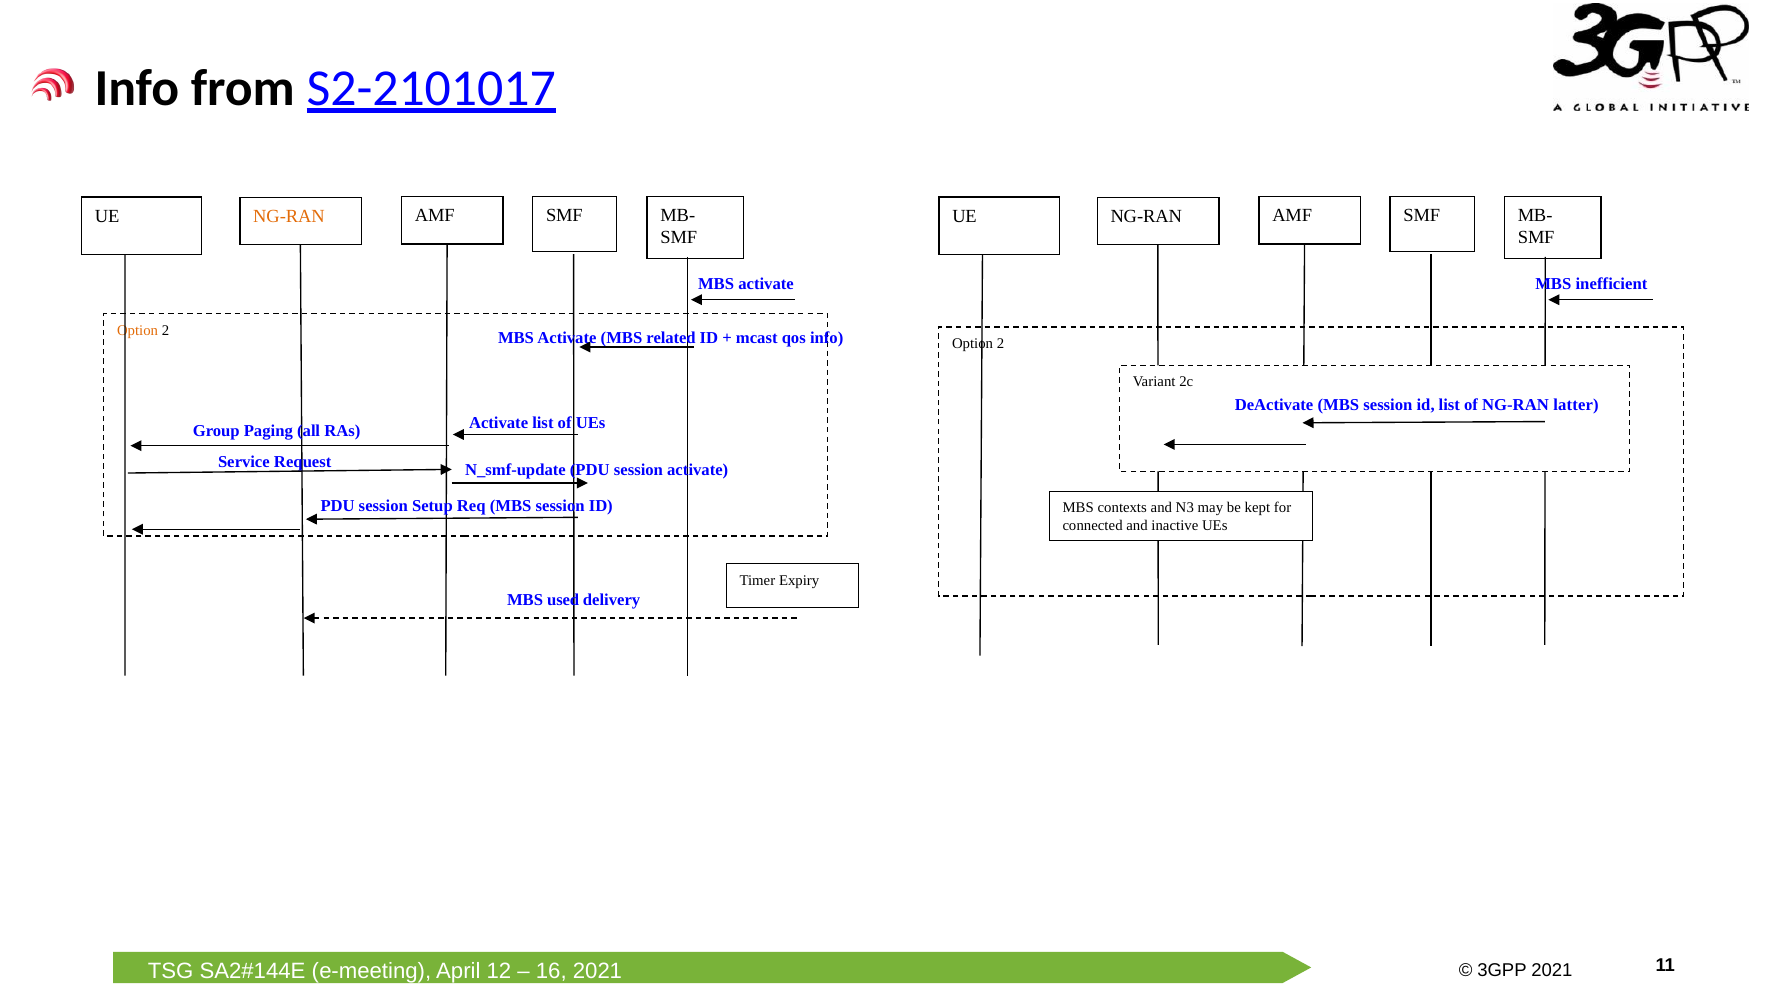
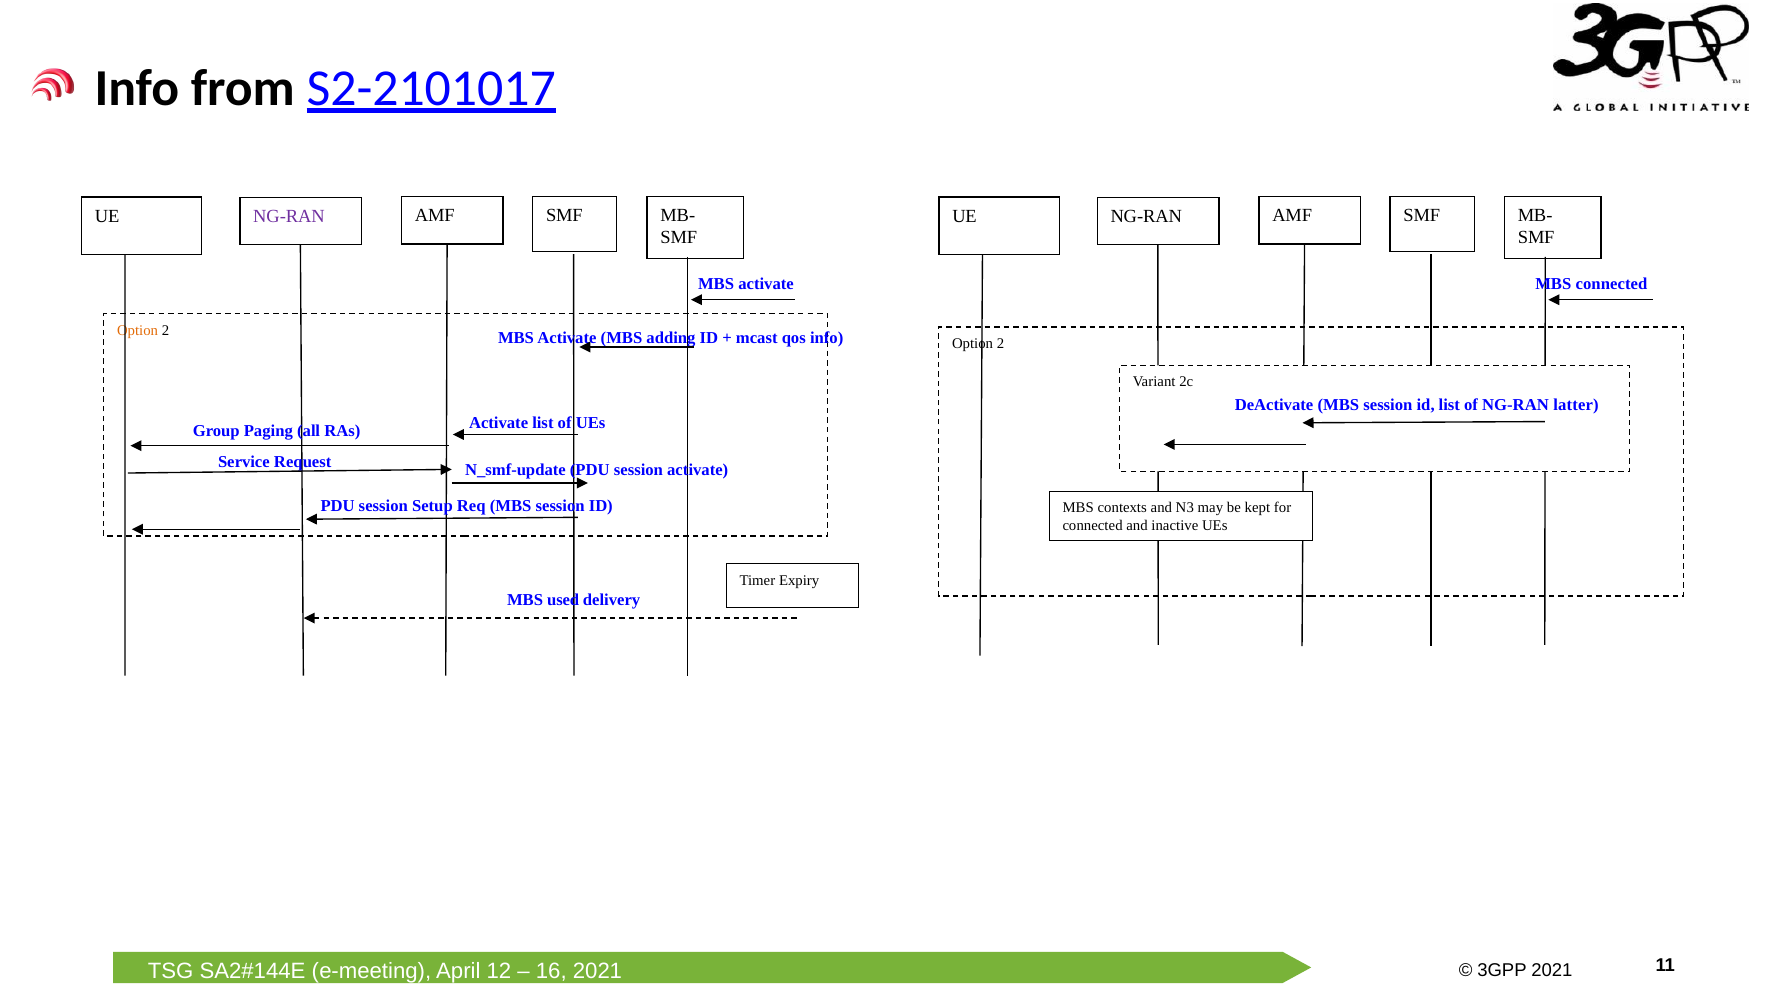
NG-RAN colour: orange -> purple (289, 216)
MBS inefficient: inefficient -> connected (1612, 284)
related: related -> adding (671, 338)
